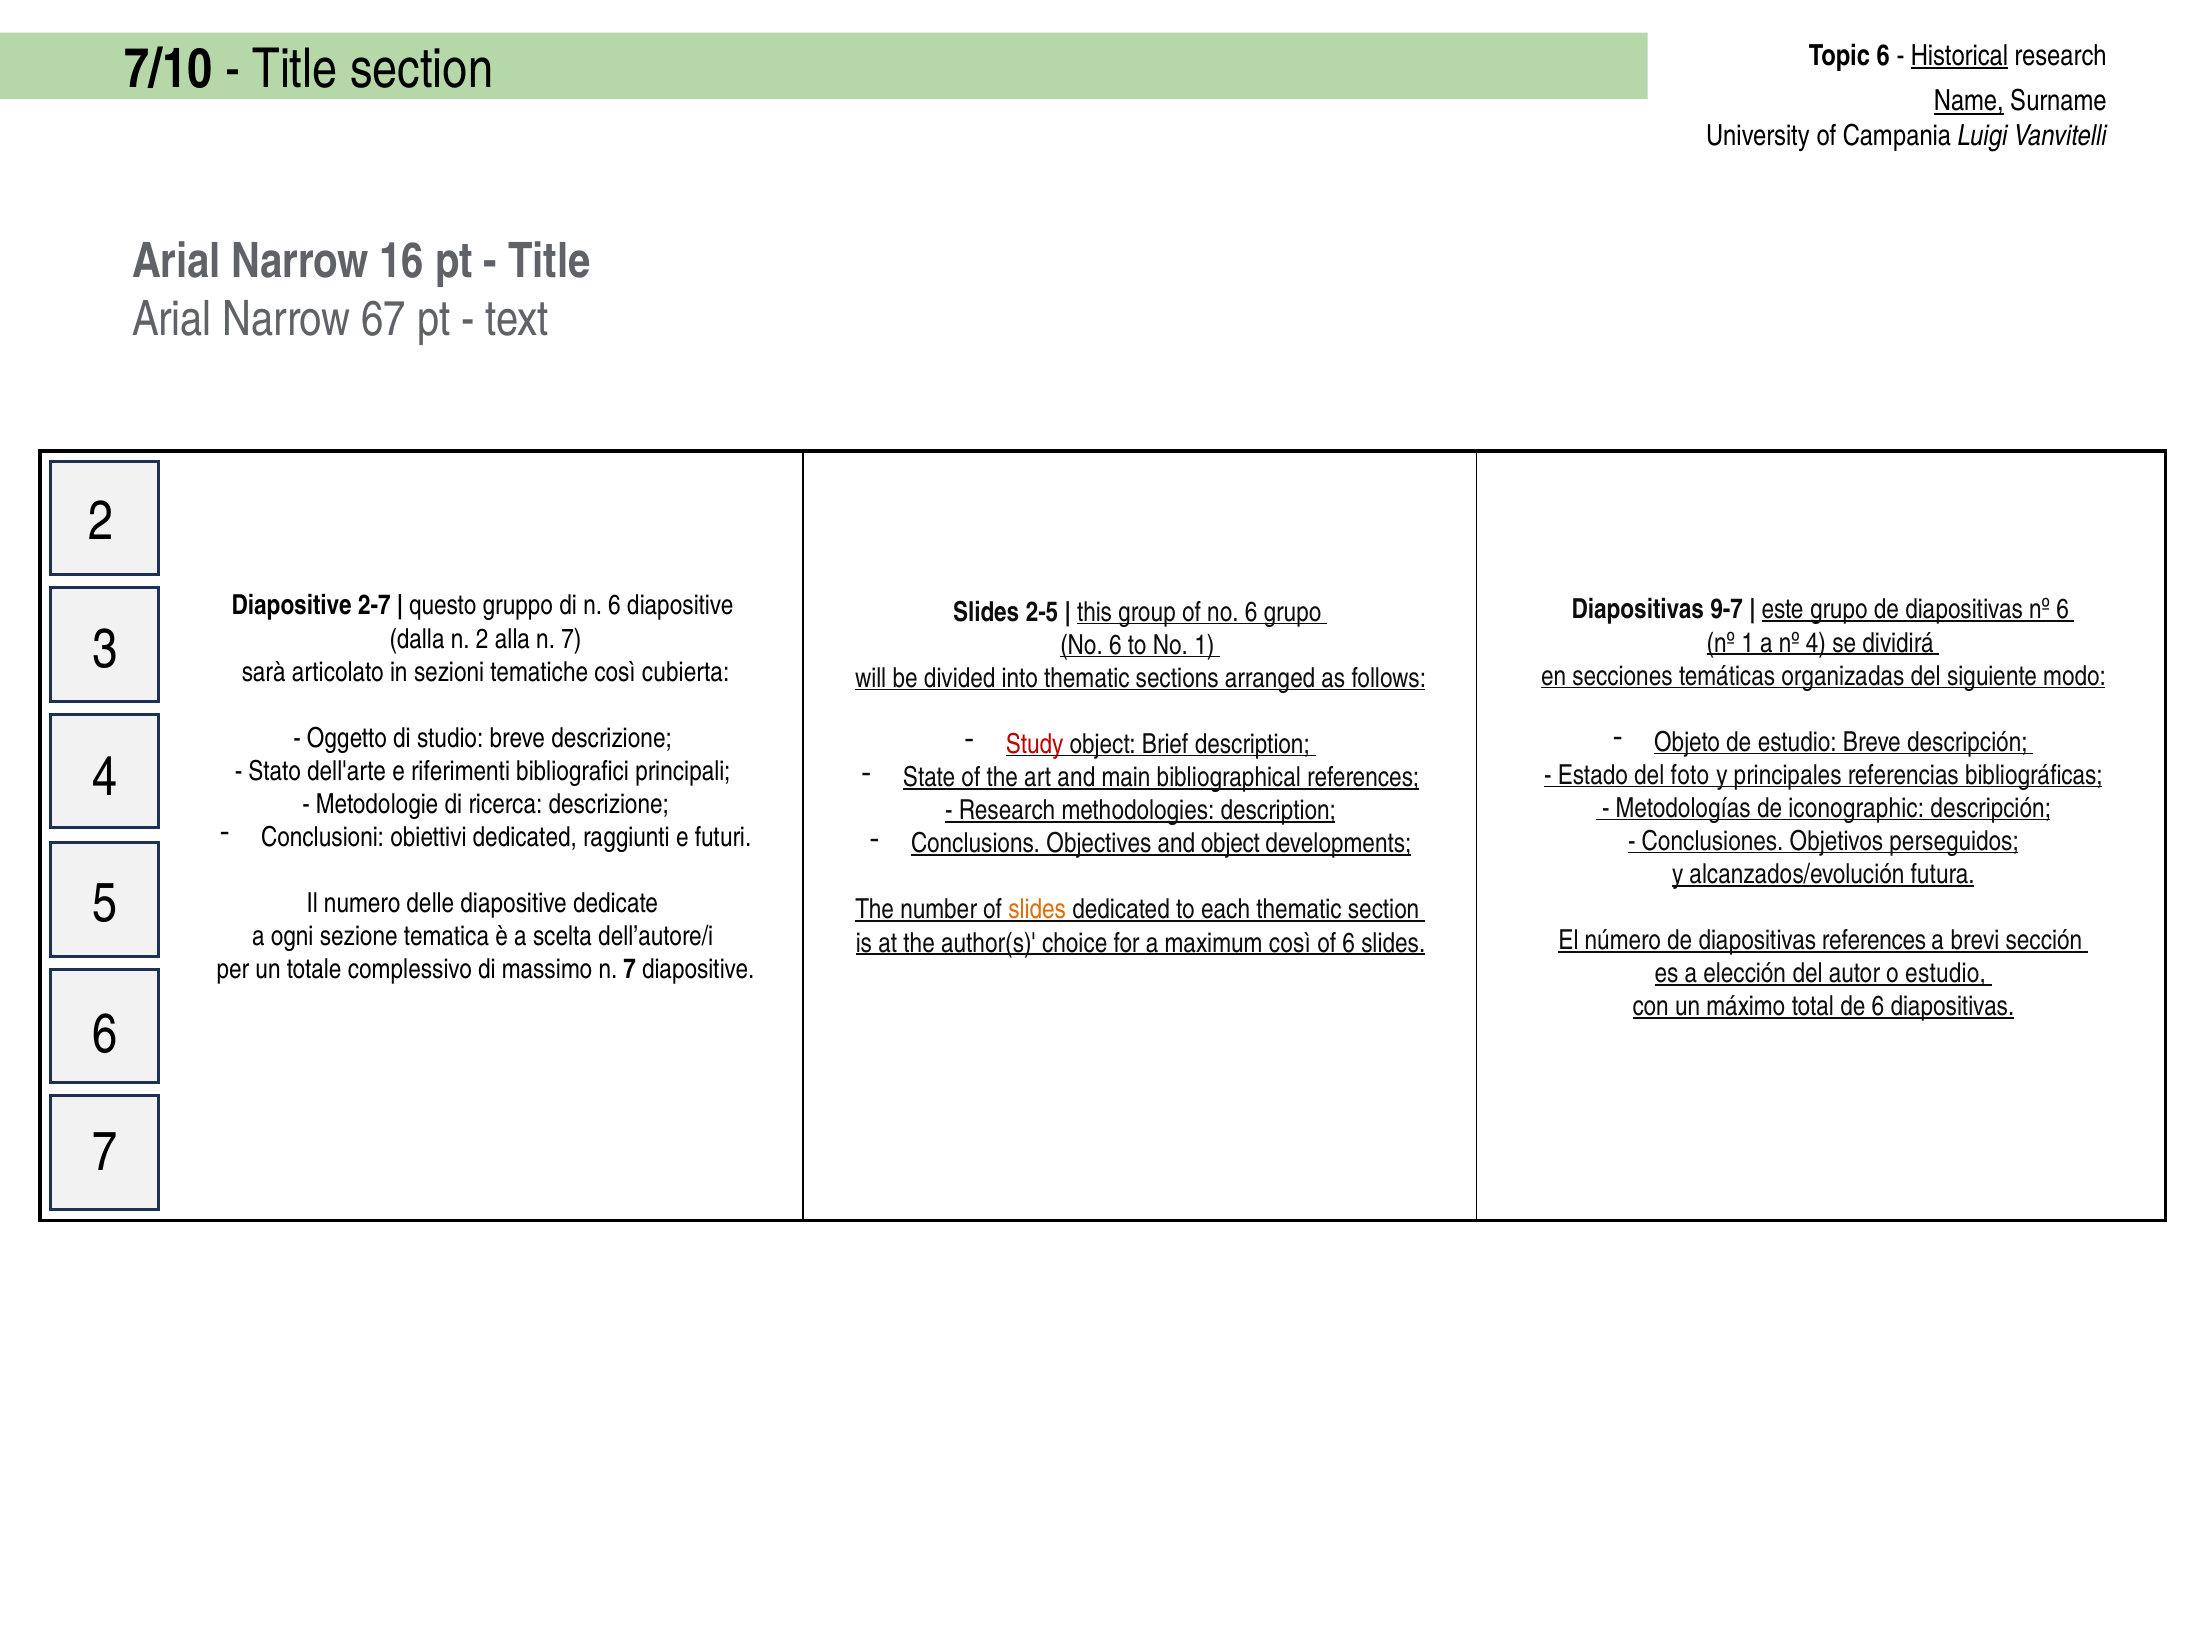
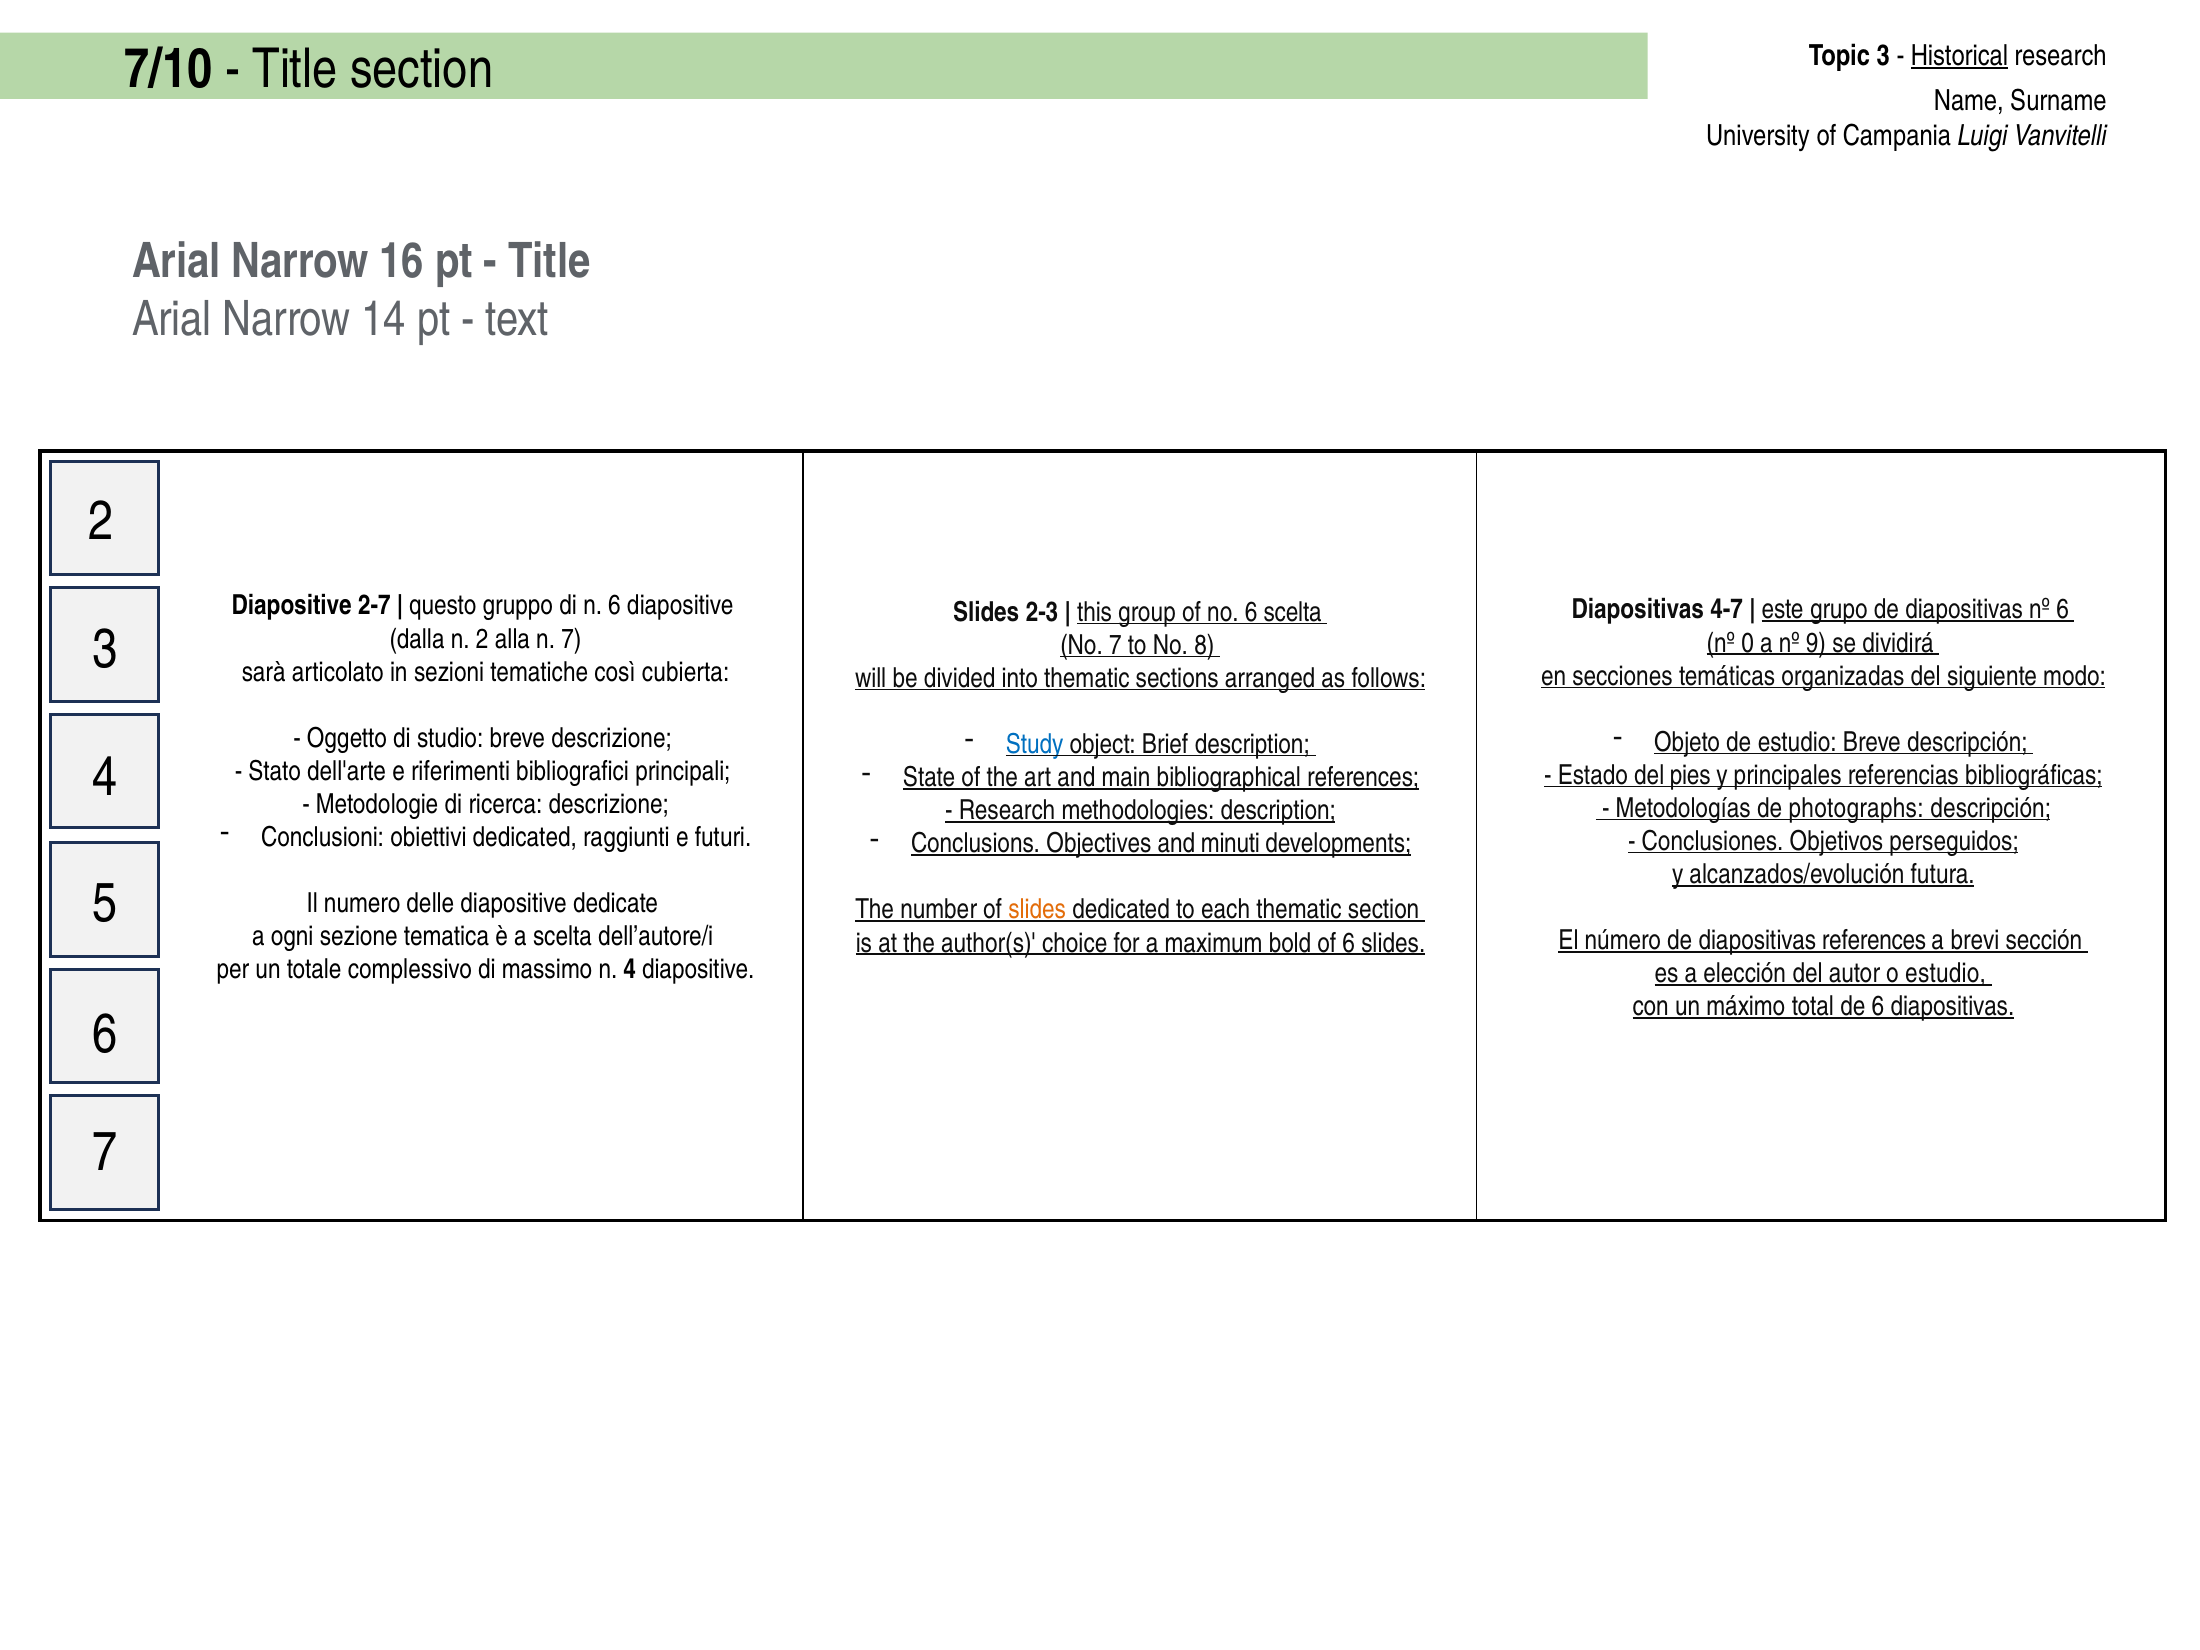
Topic 6: 6 -> 3 (1883, 56)
Name underline: present -> none (1969, 101)
67: 67 -> 14 (384, 320)
9-7: 9-7 -> 4-7 (1727, 610)
2-5: 2-5 -> 2-3 (1042, 612)
6 grupo: grupo -> scelta (1293, 612)
nº 1: 1 -> 0 (1748, 643)
nº 4: 4 -> 9 (1816, 643)
6: 6 -> 7 (1115, 645)
No 1: 1 -> 8 (1204, 645)
Study colour: red -> blue (1035, 744)
foto: foto -> pies (1690, 775)
iconographic: iconographic -> photographs (1856, 808)
and object: object -> minuti (1230, 844)
maximum così: così -> bold (1290, 943)
massimo n 7: 7 -> 4 (630, 970)
